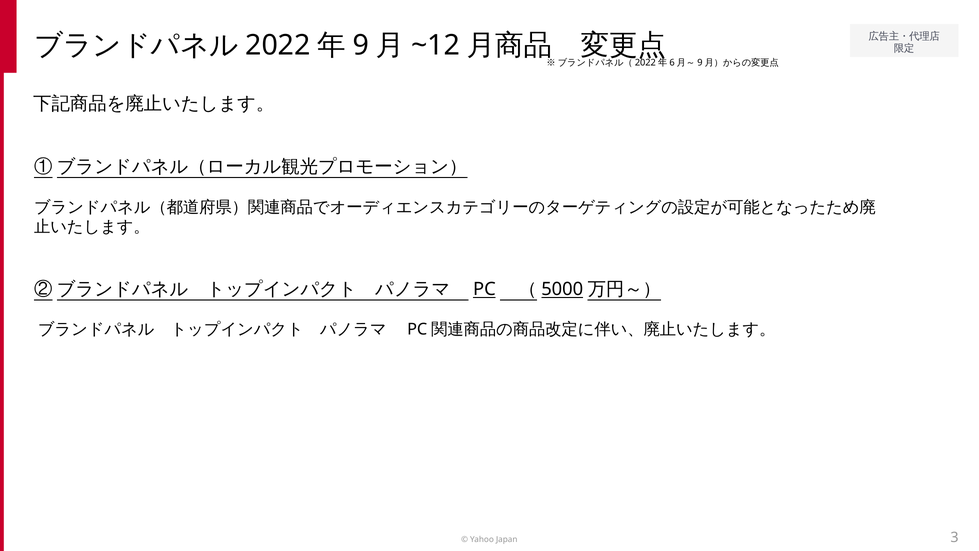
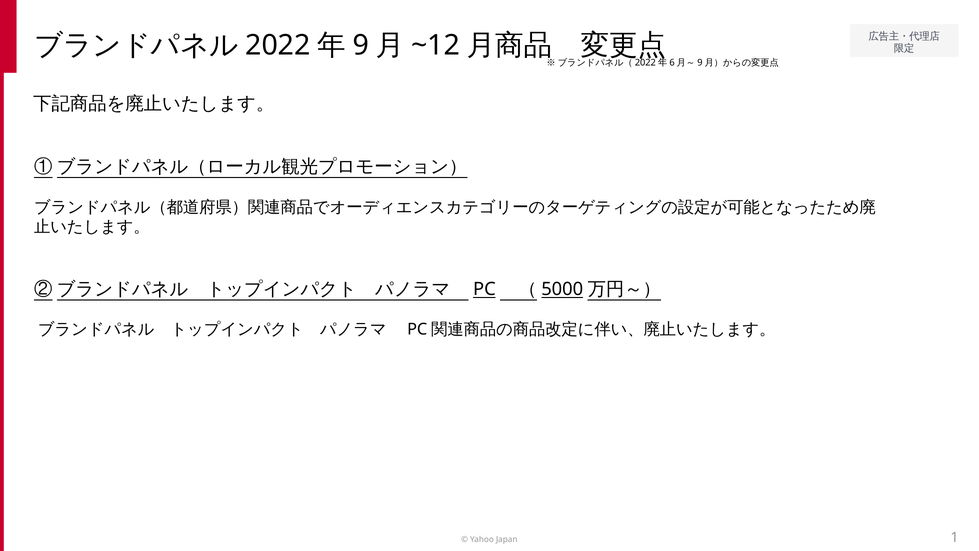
3: 3 -> 1 (954, 537)
